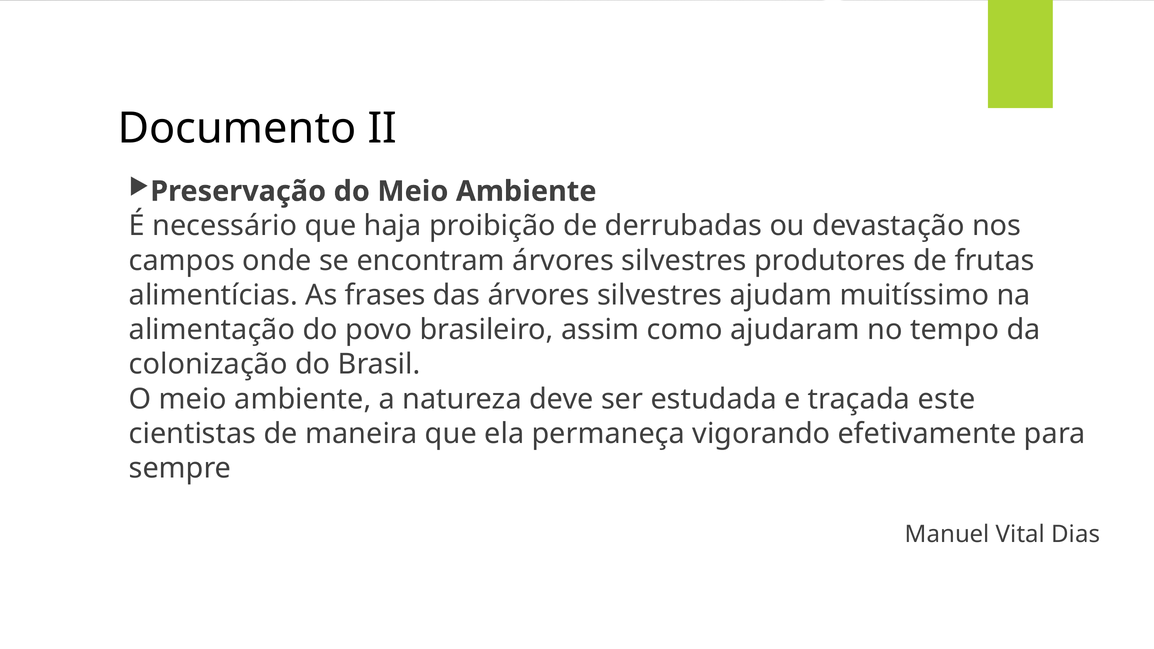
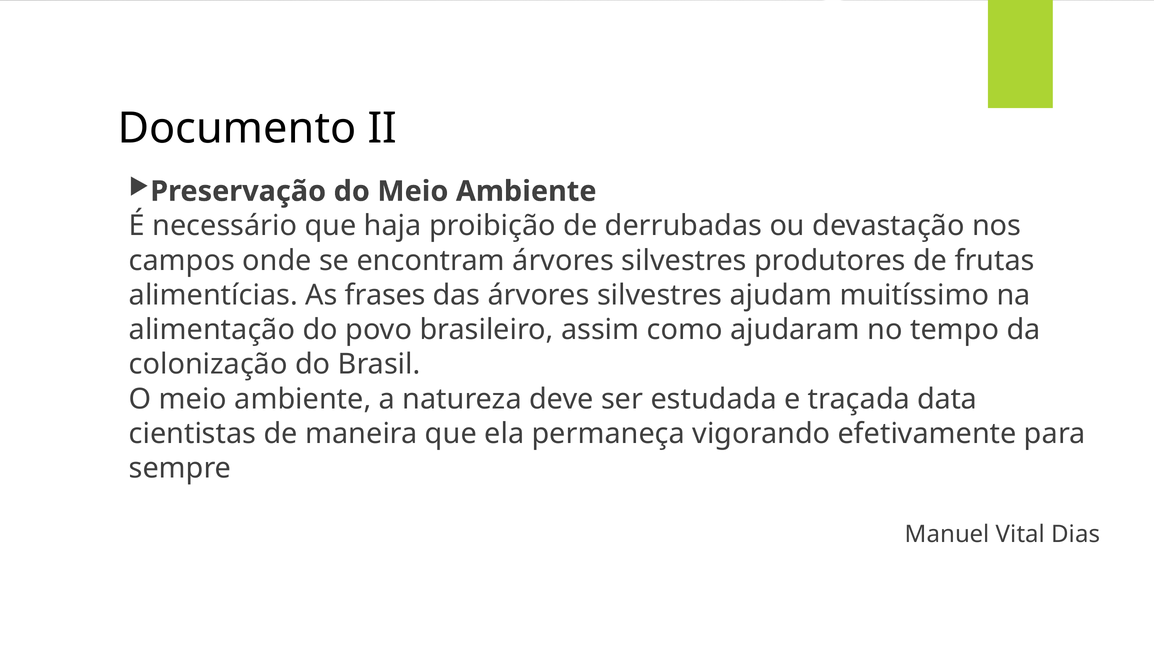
este: este -> data (947, 399)
